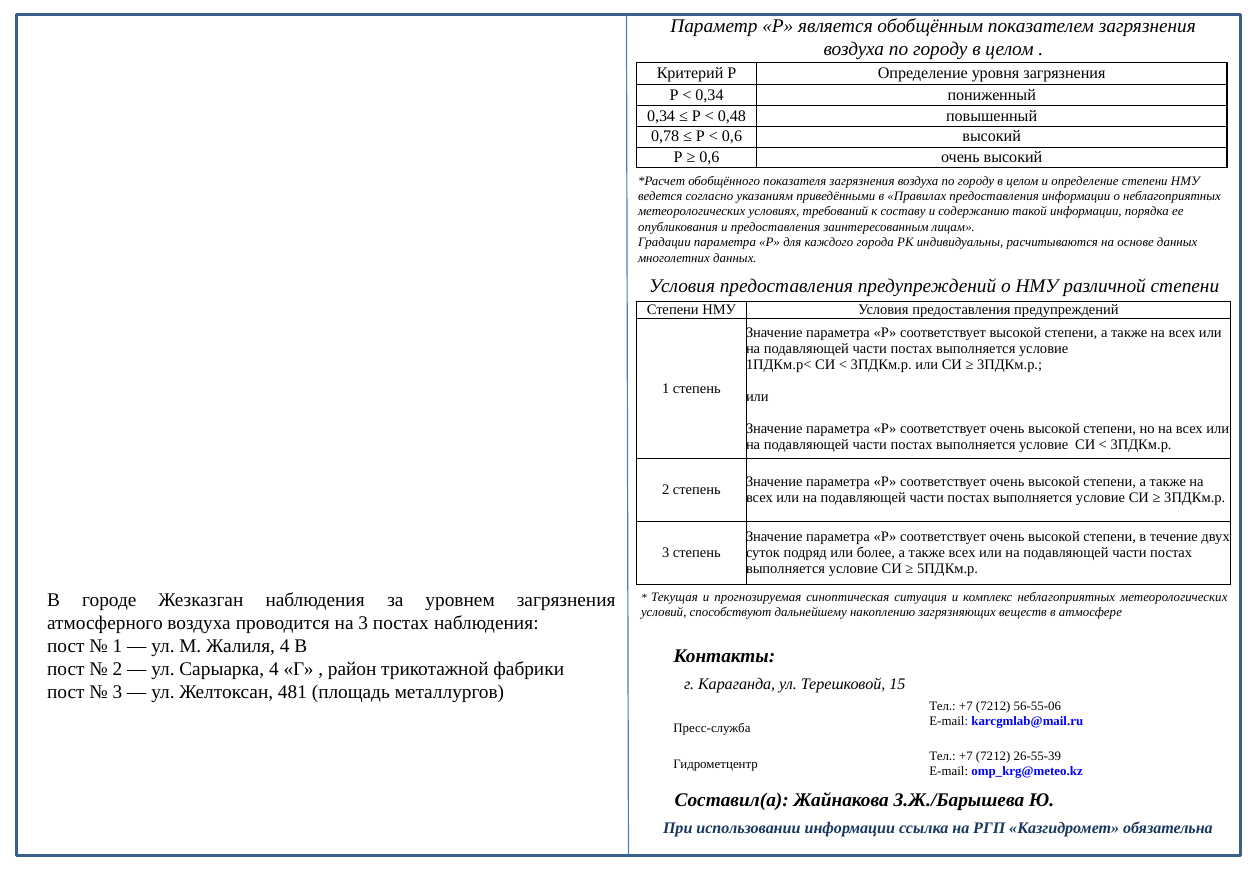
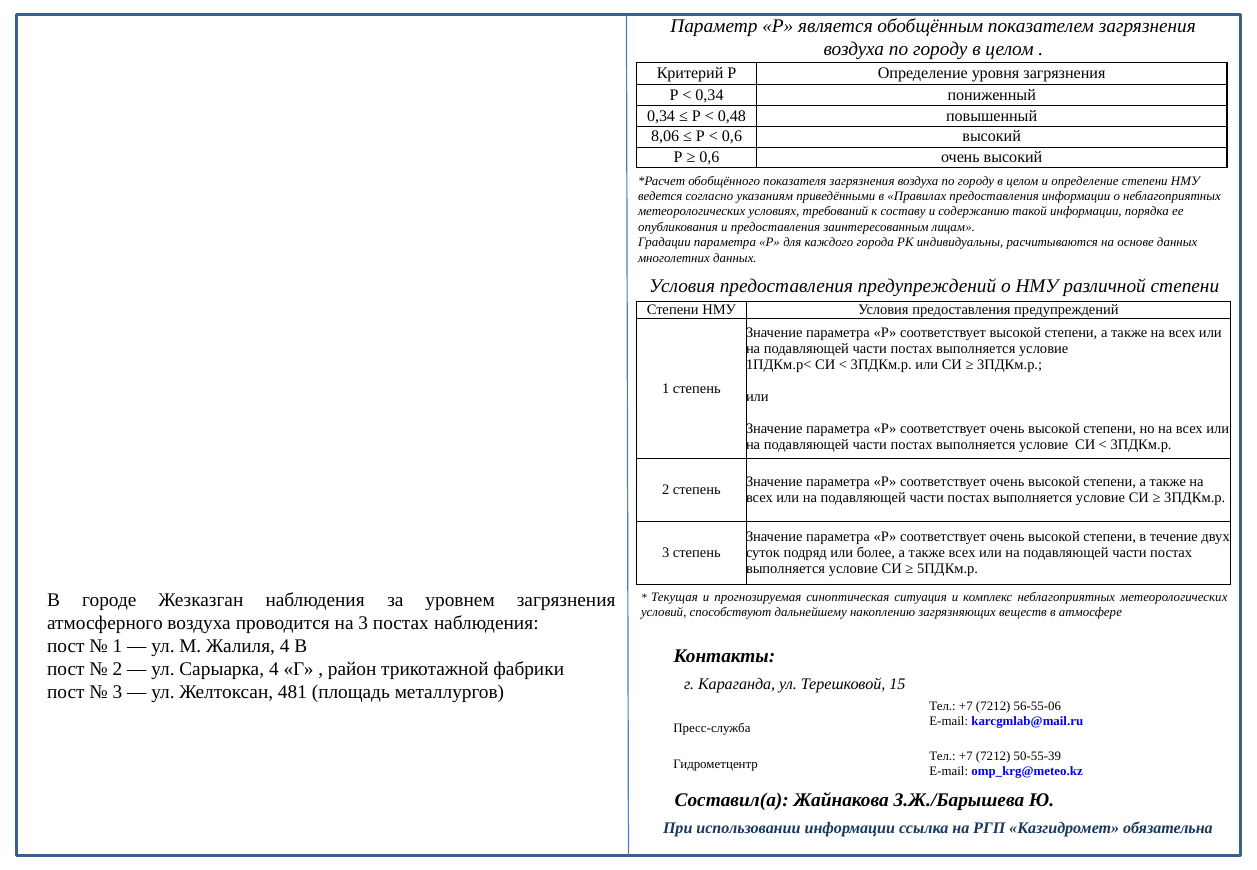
0,78: 0,78 -> 8,06 (665, 137)
26-55-39: 26-55-39 -> 50-55-39 (1037, 757)
